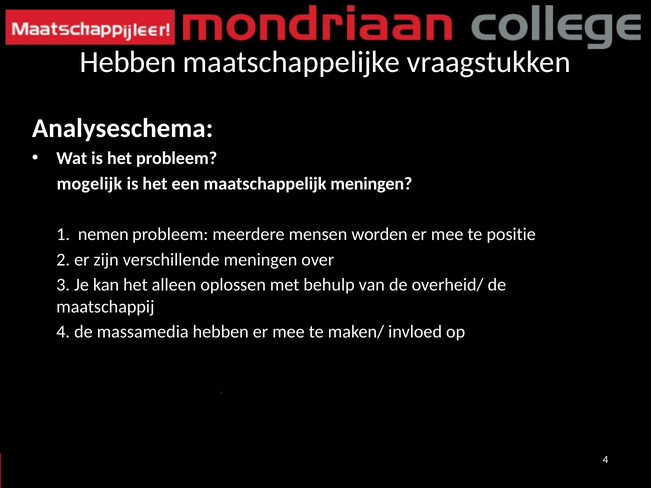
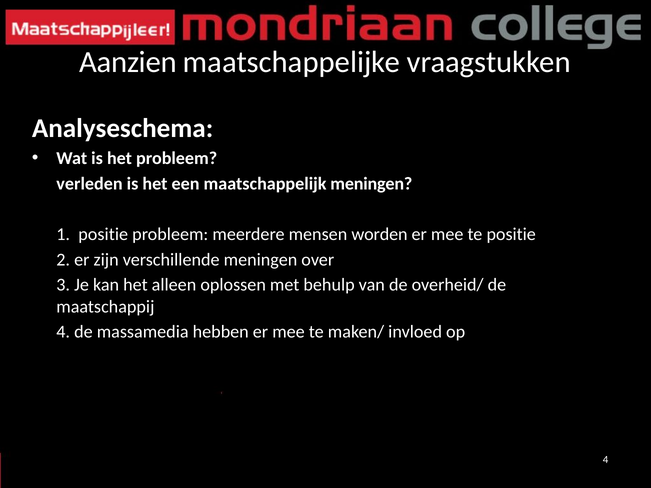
Hebben: Hebben -> Aanzien (128, 62)
mogelijk: mogelijk -> verleden (89, 184)
1 nemen: nemen -> positie (103, 234)
